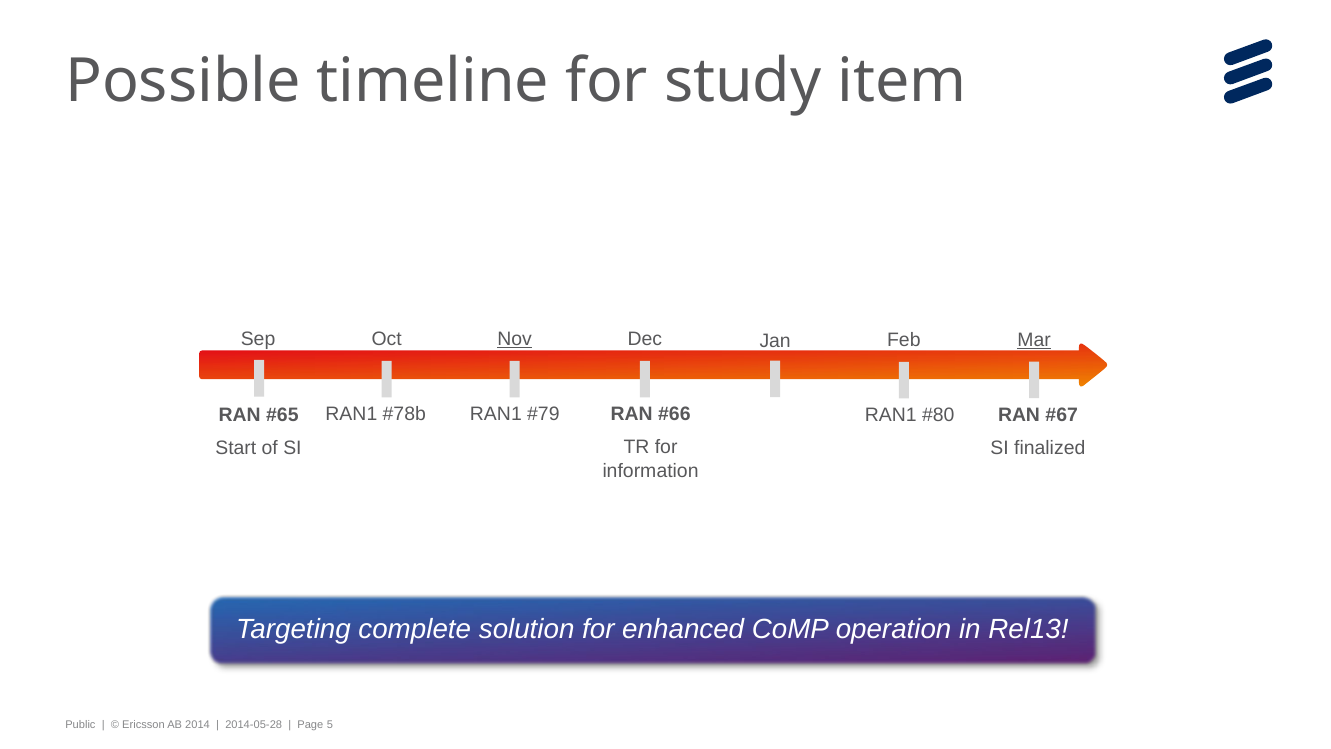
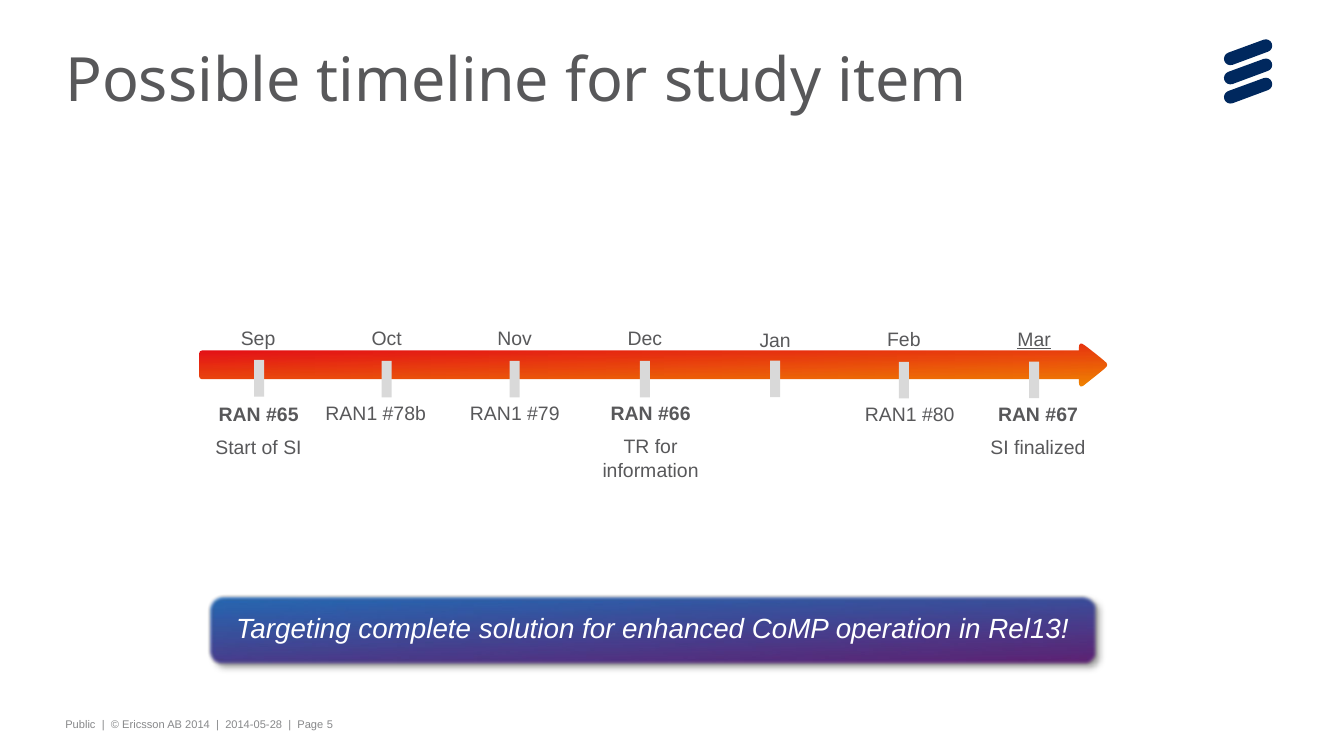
Nov underline: present -> none (515, 339)
